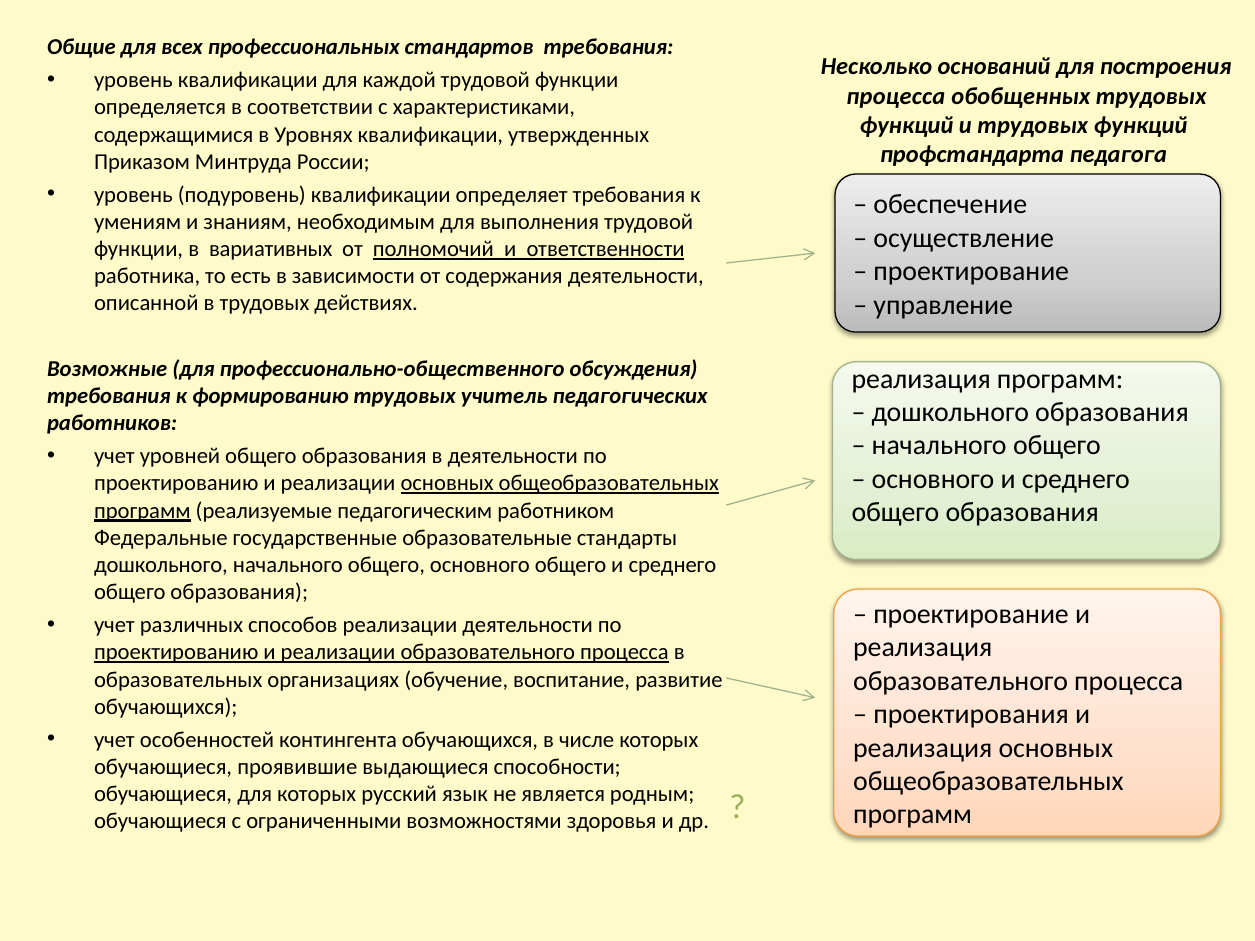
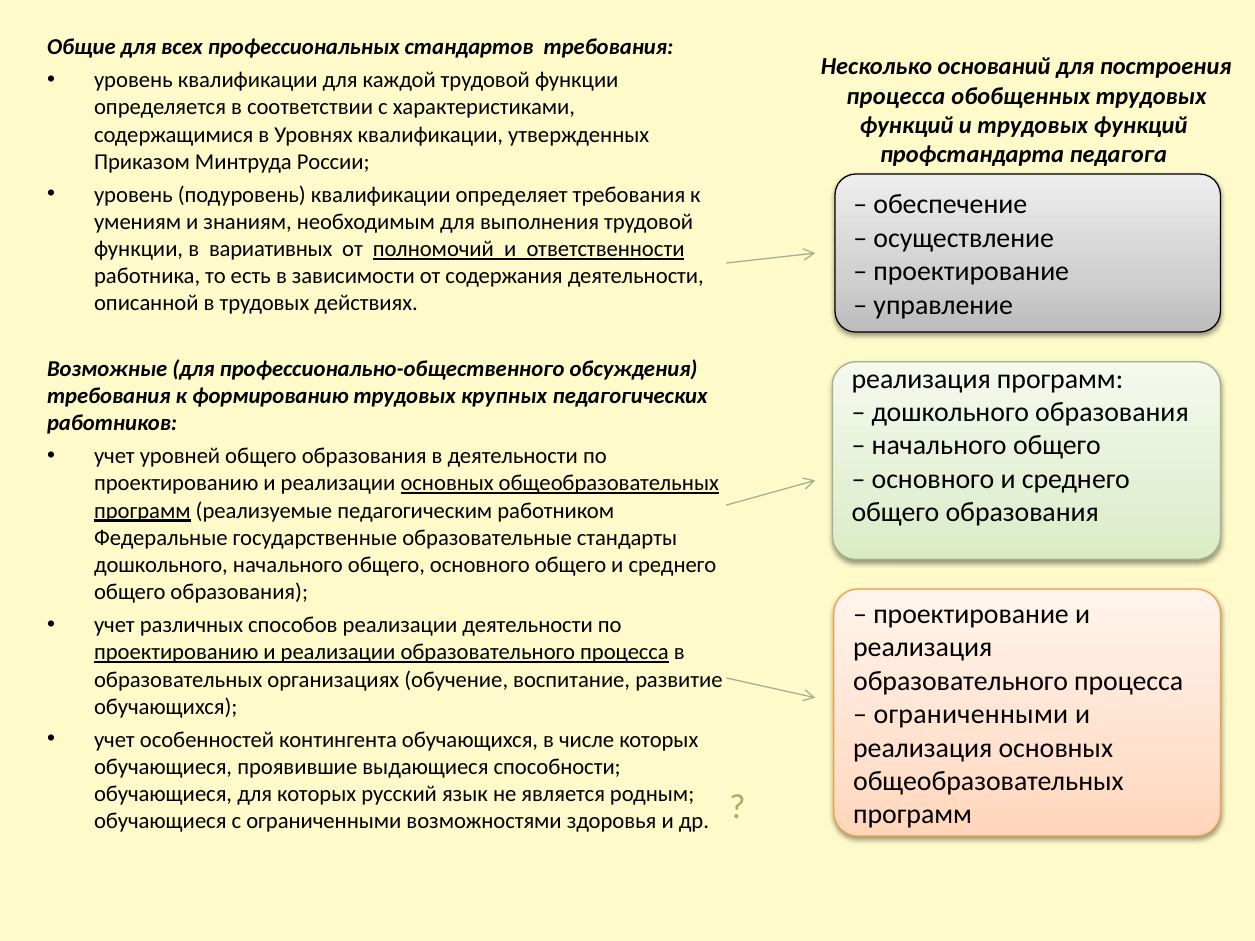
учитель: учитель -> крупных (504, 396)
проектирования: проектирования -> ограниченными (971, 715)
